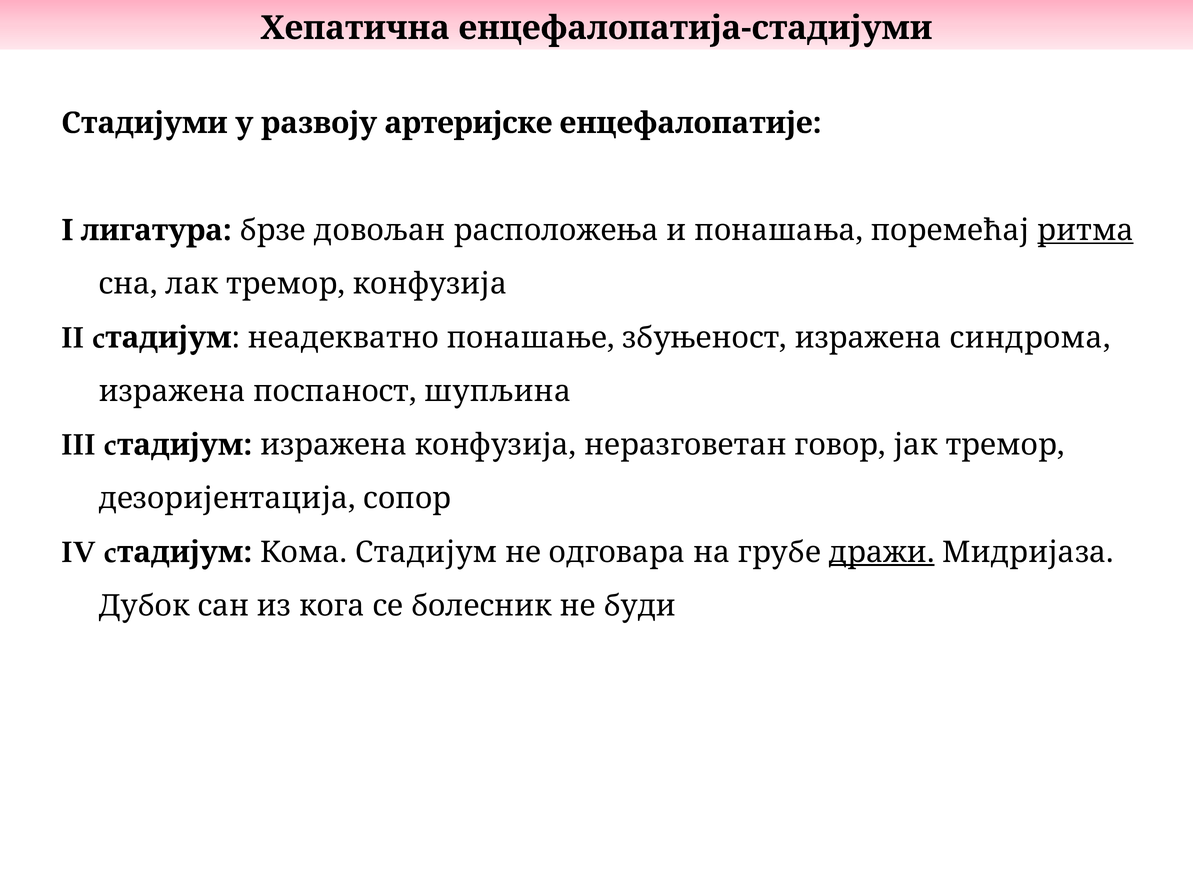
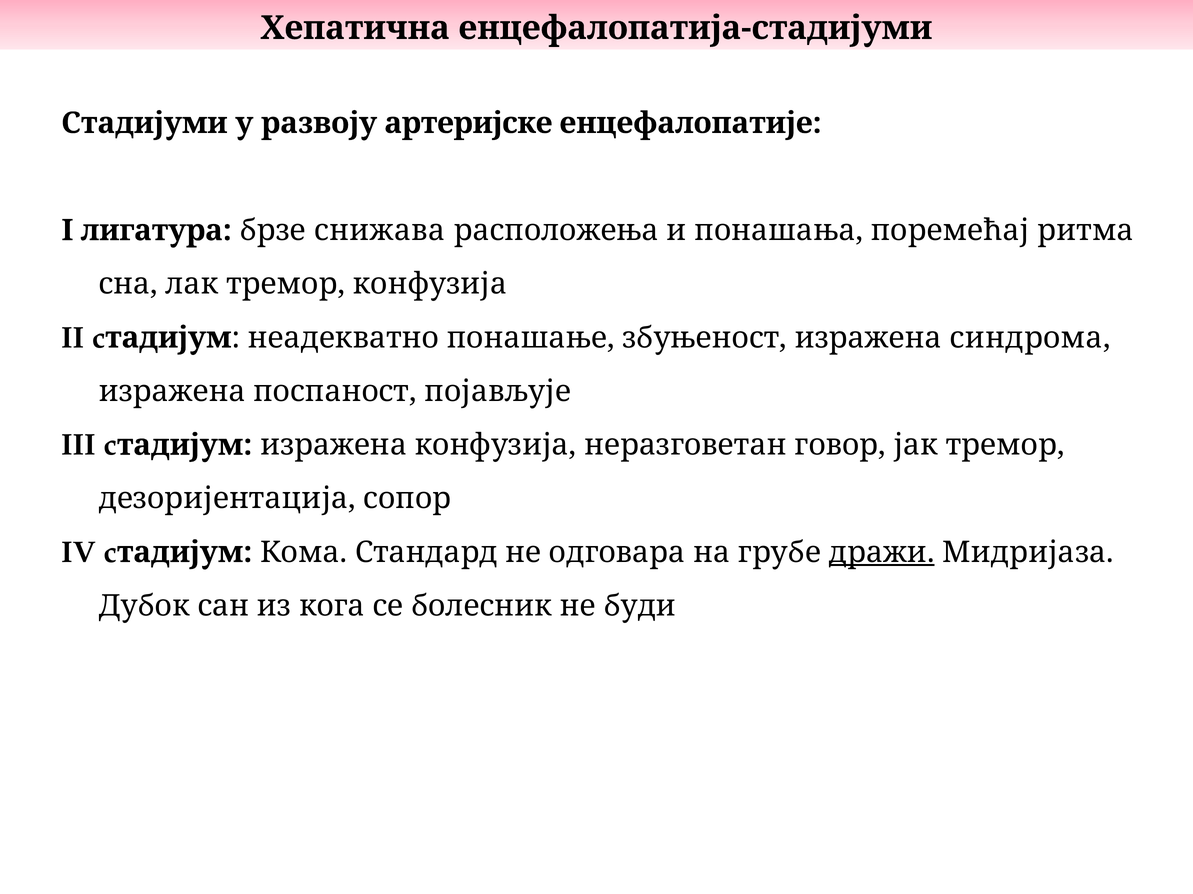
довољан: довољан -> снижава (380, 231)
ритма underline: present -> none (1086, 231)
шупљина: шупљина -> појављује (498, 392)
Стадијум: Стадијум -> Стандард (426, 553)
